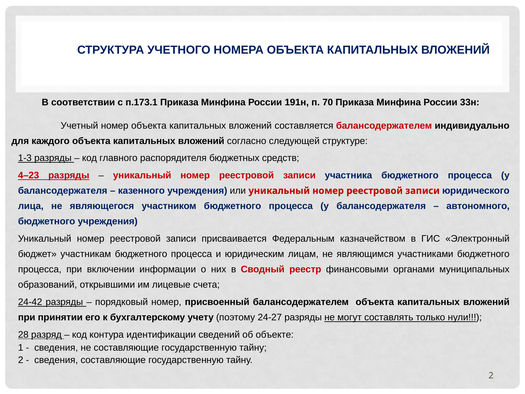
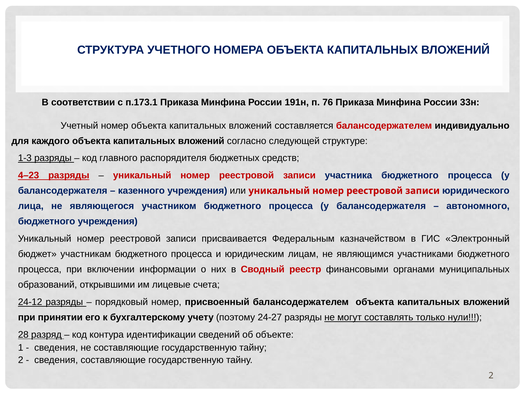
70: 70 -> 76 (328, 102)
24-42: 24-42 -> 24-12 (30, 302)
